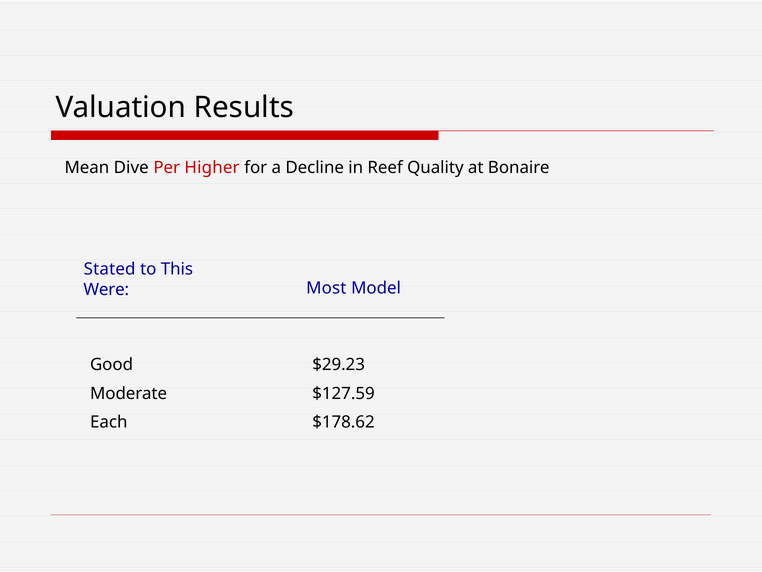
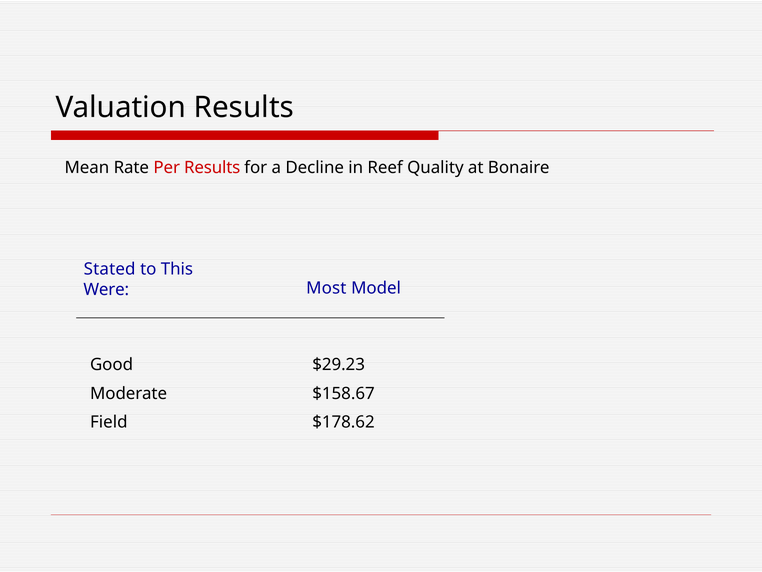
Dive: Dive -> Rate (131, 167)
Per Higher: Higher -> Results (212, 167)
$127.59: $127.59 -> $158.67 (343, 393)
Each: Each -> Field (109, 422)
